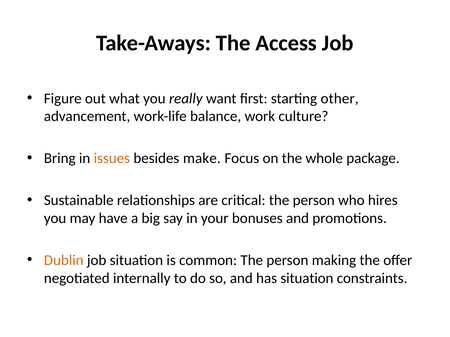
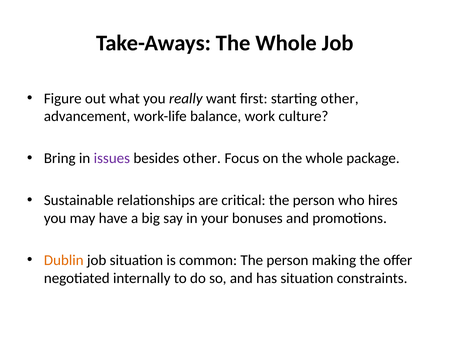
Take-Aways The Access: Access -> Whole (286, 43)
issues colour: orange -> purple (112, 159)
besides make: make -> other (202, 159)
